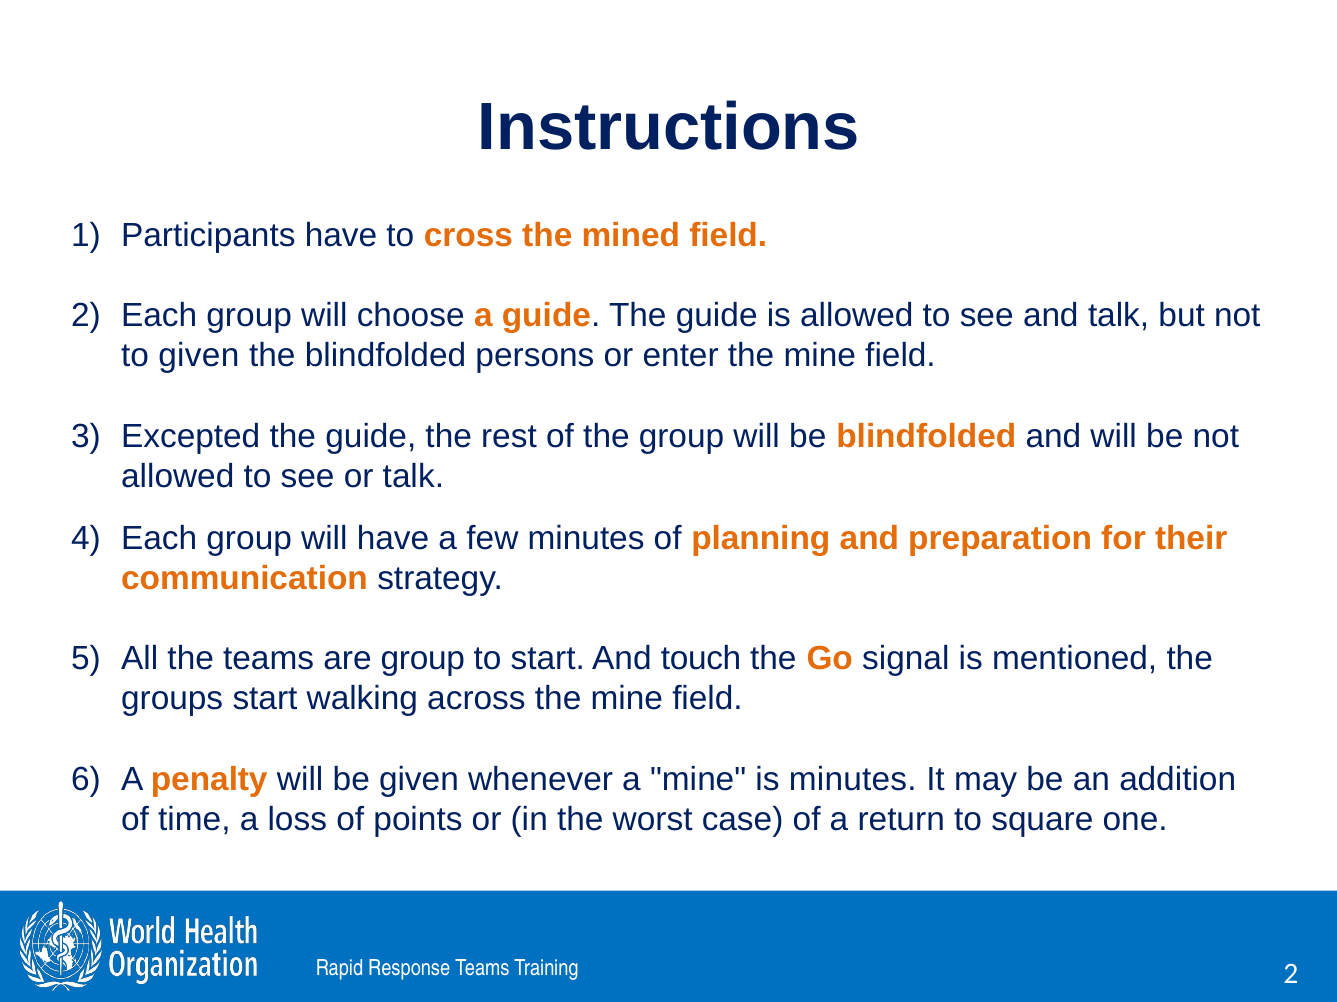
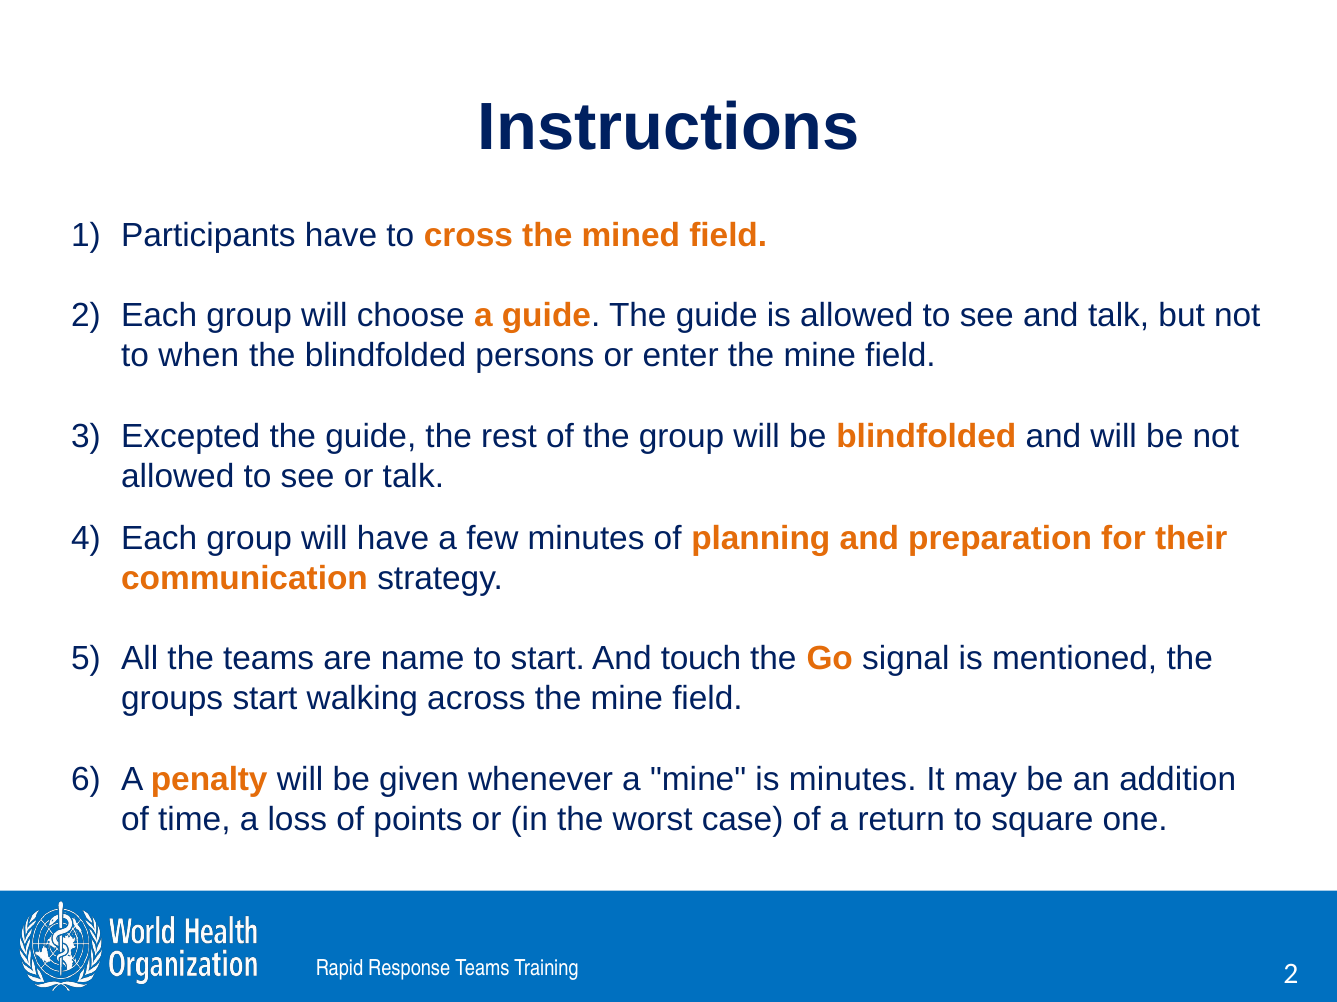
to given: given -> when (199, 356)
are group: group -> name (423, 659)
